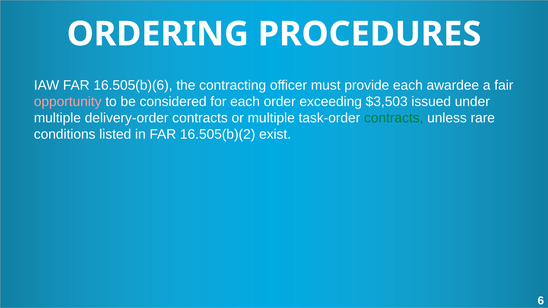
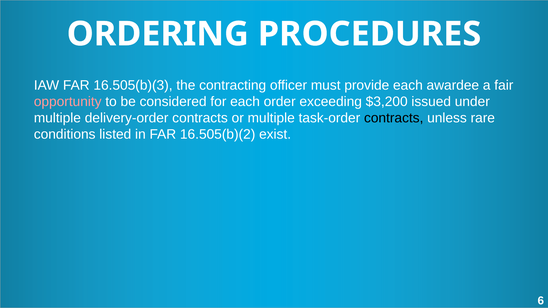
16.505(b)(6: 16.505(b)(6 -> 16.505(b)(3 (133, 85)
$3,503: $3,503 -> $3,200 (387, 102)
contracts colour: green -> black (394, 118)
